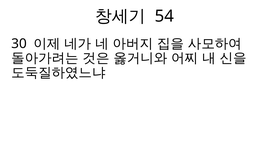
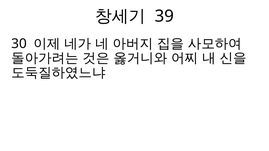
54: 54 -> 39 (164, 16)
